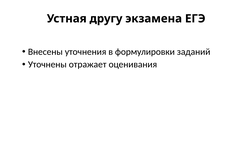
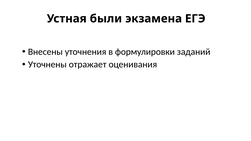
другу: другу -> были (106, 19)
